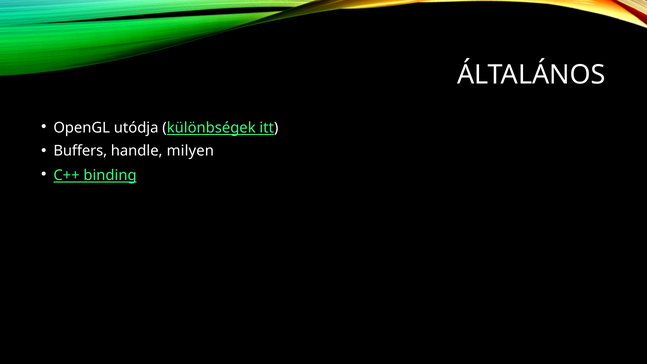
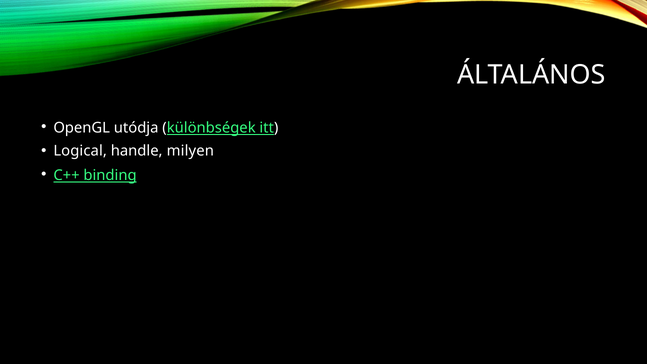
Buffers: Buffers -> Logical (80, 151)
